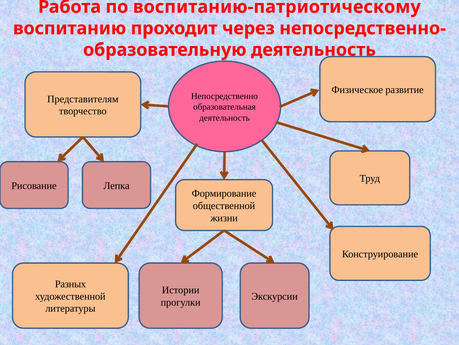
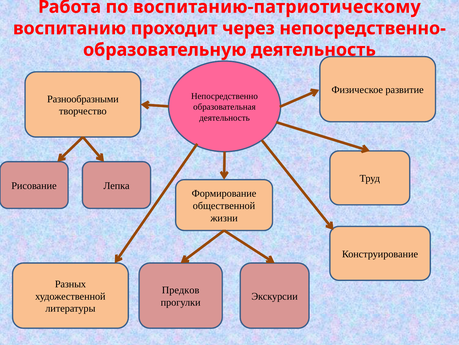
Представителям: Представителям -> Разнообразными (83, 99)
Истории: Истории -> Предков (181, 290)
